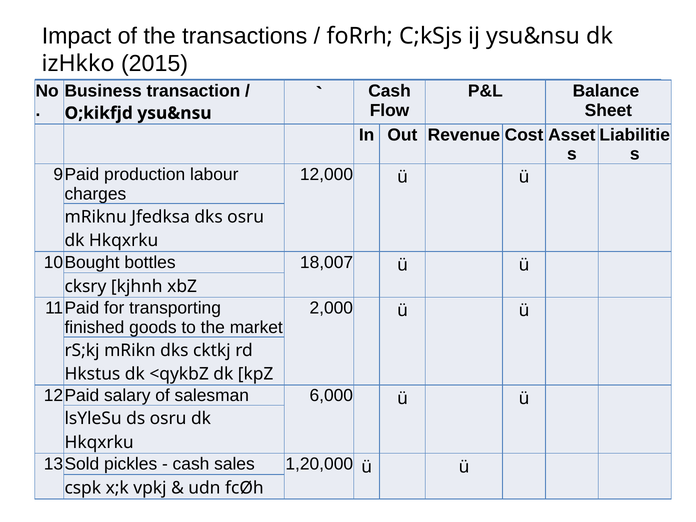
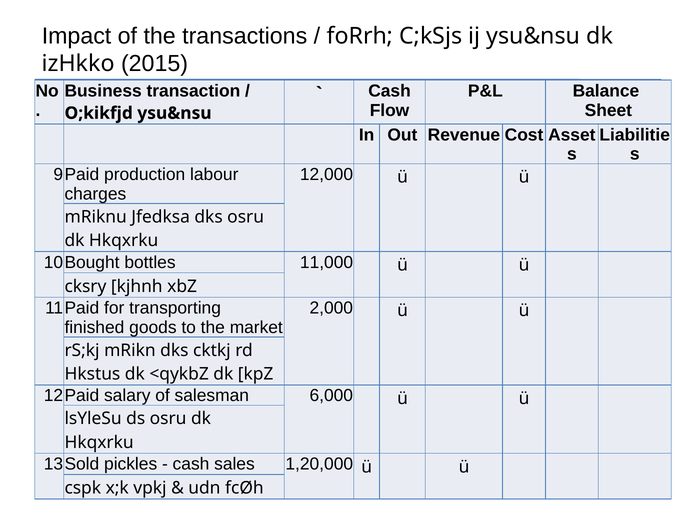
18,007: 18,007 -> 11,000 (327, 262)
